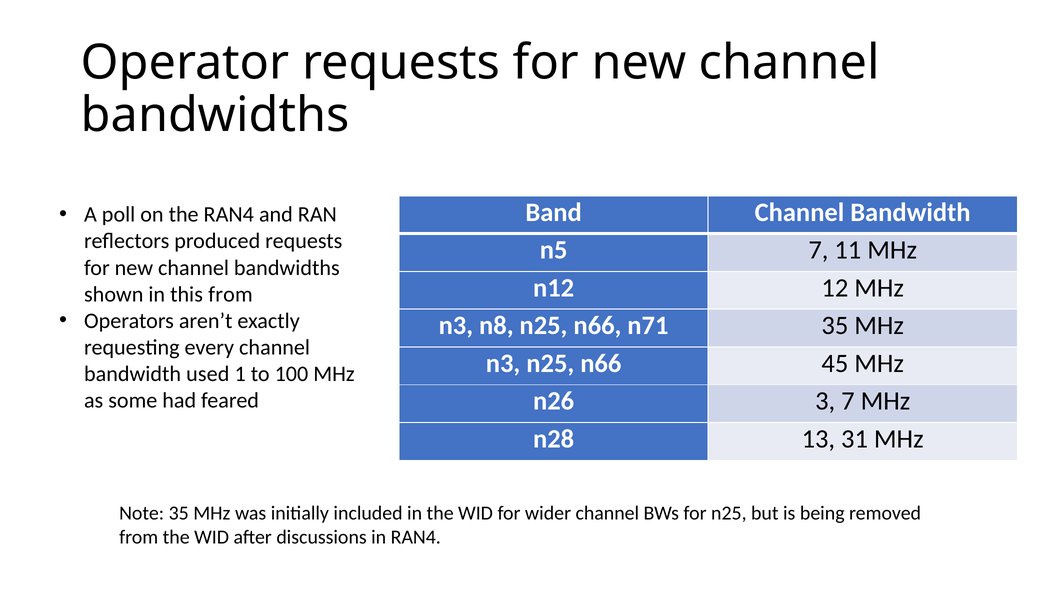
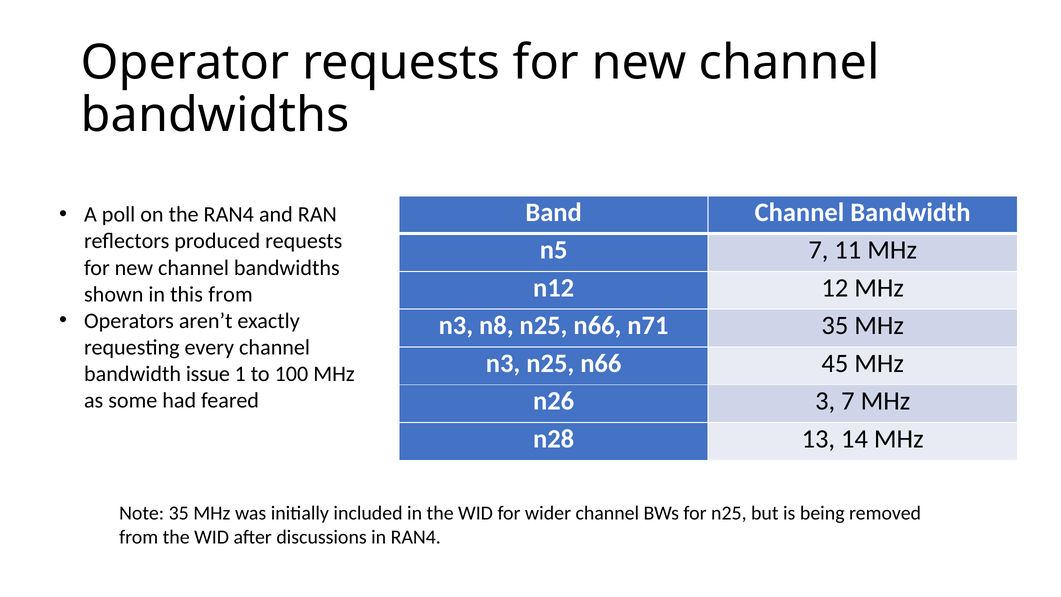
used: used -> issue (208, 374)
31: 31 -> 14 (854, 439)
